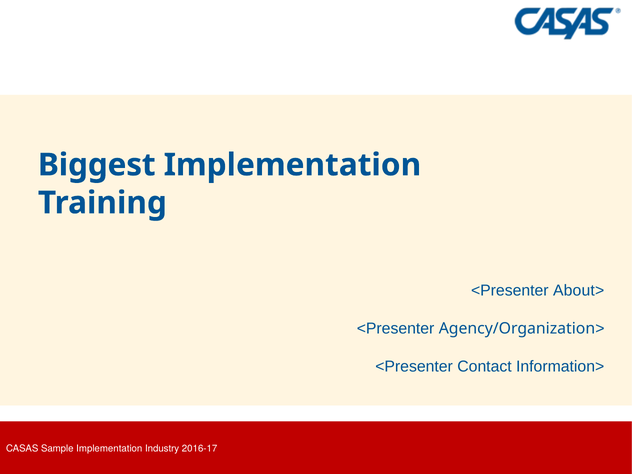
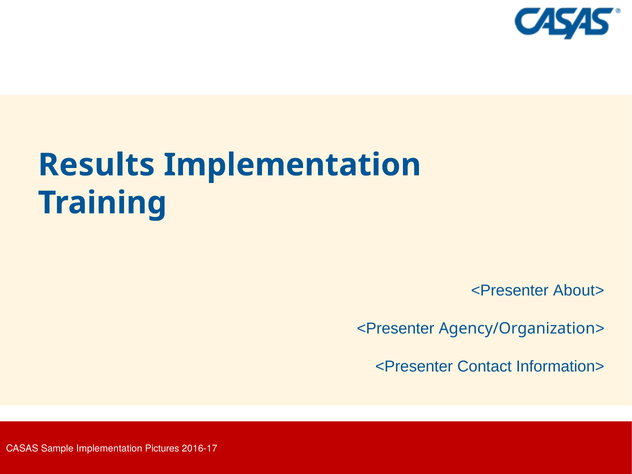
Biggest: Biggest -> Results (97, 165)
Industry: Industry -> Pictures (162, 448)
